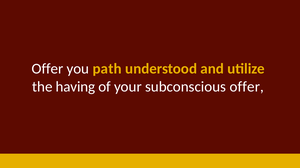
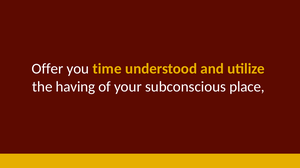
path: path -> time (107, 69)
subconscious offer: offer -> place (247, 87)
